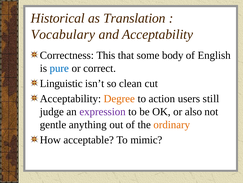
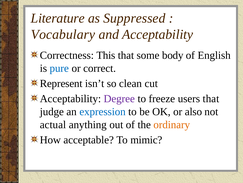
Historical: Historical -> Literature (58, 18)
Translation: Translation -> Suppressed (134, 18)
Linguistic: Linguistic -> Represent (61, 83)
Degree colour: orange -> purple (119, 98)
action: action -> freeze (162, 98)
users still: still -> that (211, 98)
expression colour: purple -> blue (103, 111)
gentle: gentle -> actual (53, 124)
